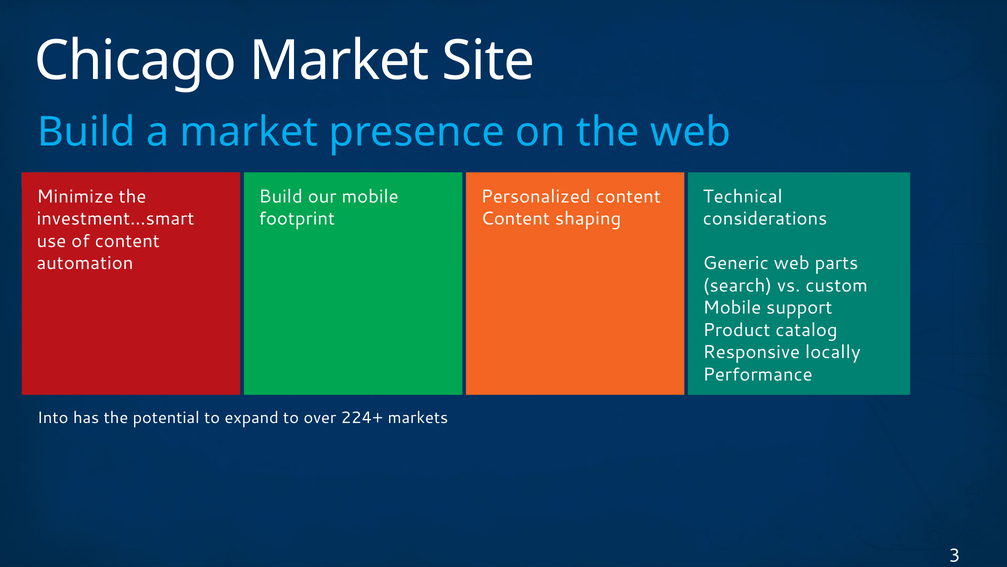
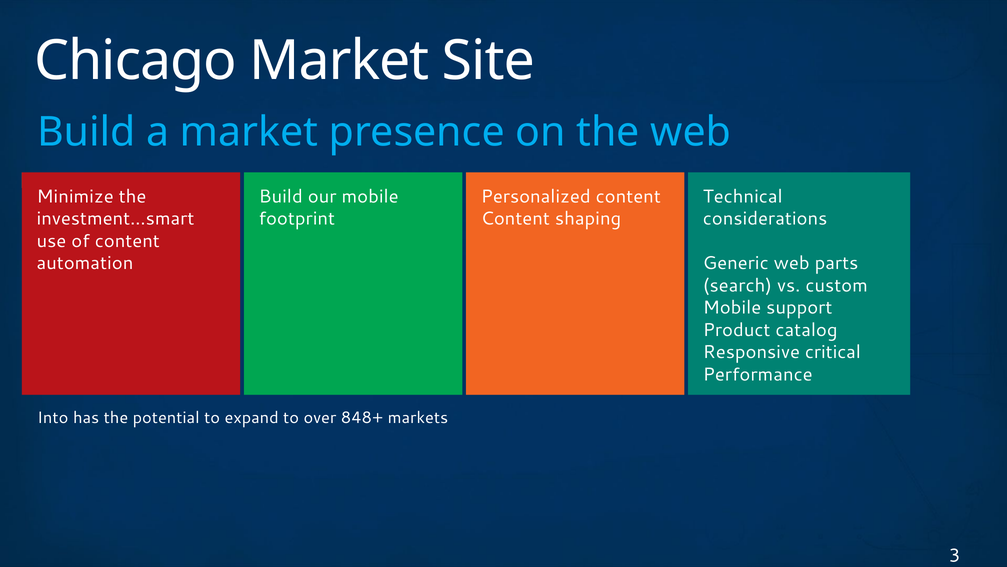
locally: locally -> critical (833, 352)
224+: 224+ -> 848+ (362, 417)
